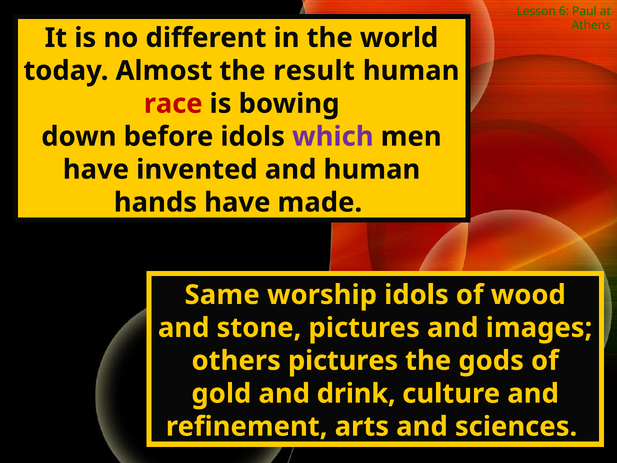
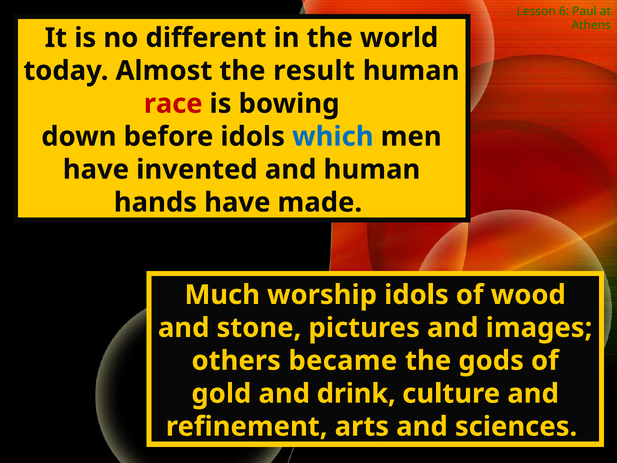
which colour: purple -> blue (333, 137)
Same: Same -> Much (222, 295)
others pictures: pictures -> became (343, 361)
